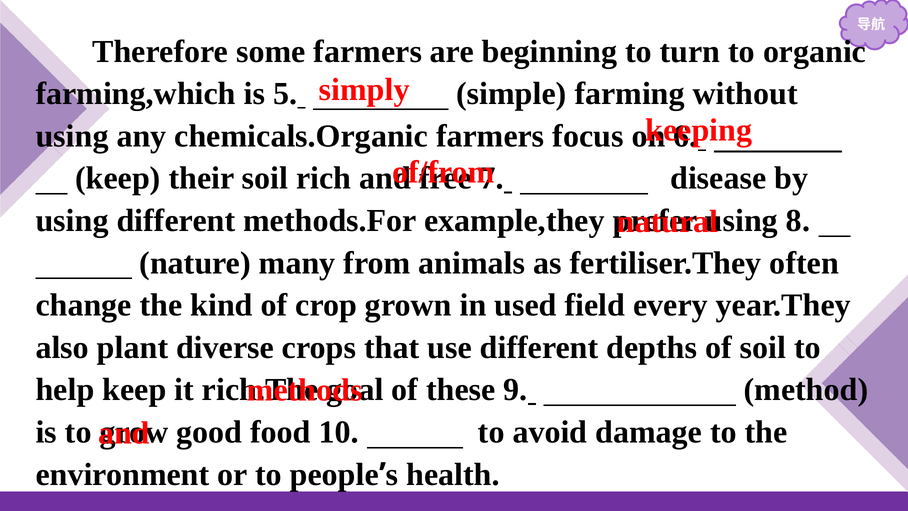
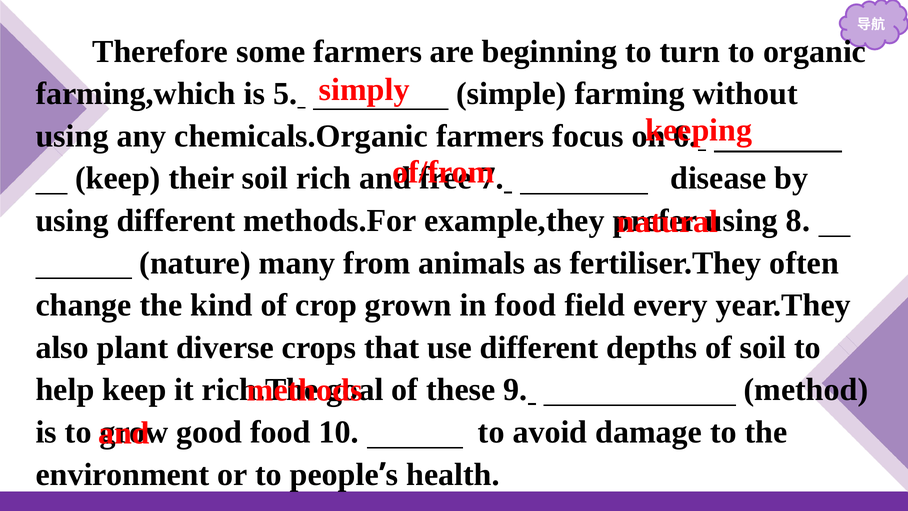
in used: used -> food (525, 305)
